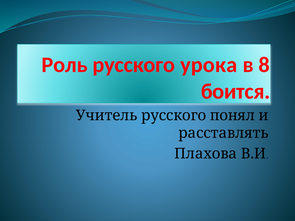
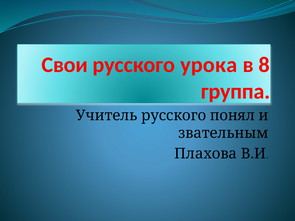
Роль: Роль -> Свои (65, 65)
боится: боится -> группа (236, 92)
расставлять: расставлять -> звательным (223, 133)
